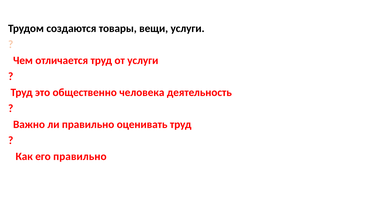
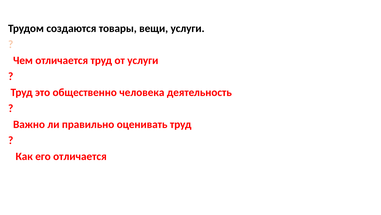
его правильно: правильно -> отличается (80, 156)
